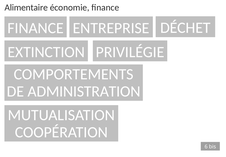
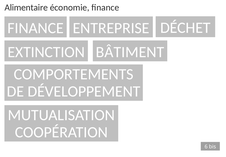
PRIVILÉGIE: PRIVILÉGIE -> BÂTIMENT (130, 52)
ADMINISTRATION: ADMINISTRATION -> DÉVELOPPEMENT (84, 91)
